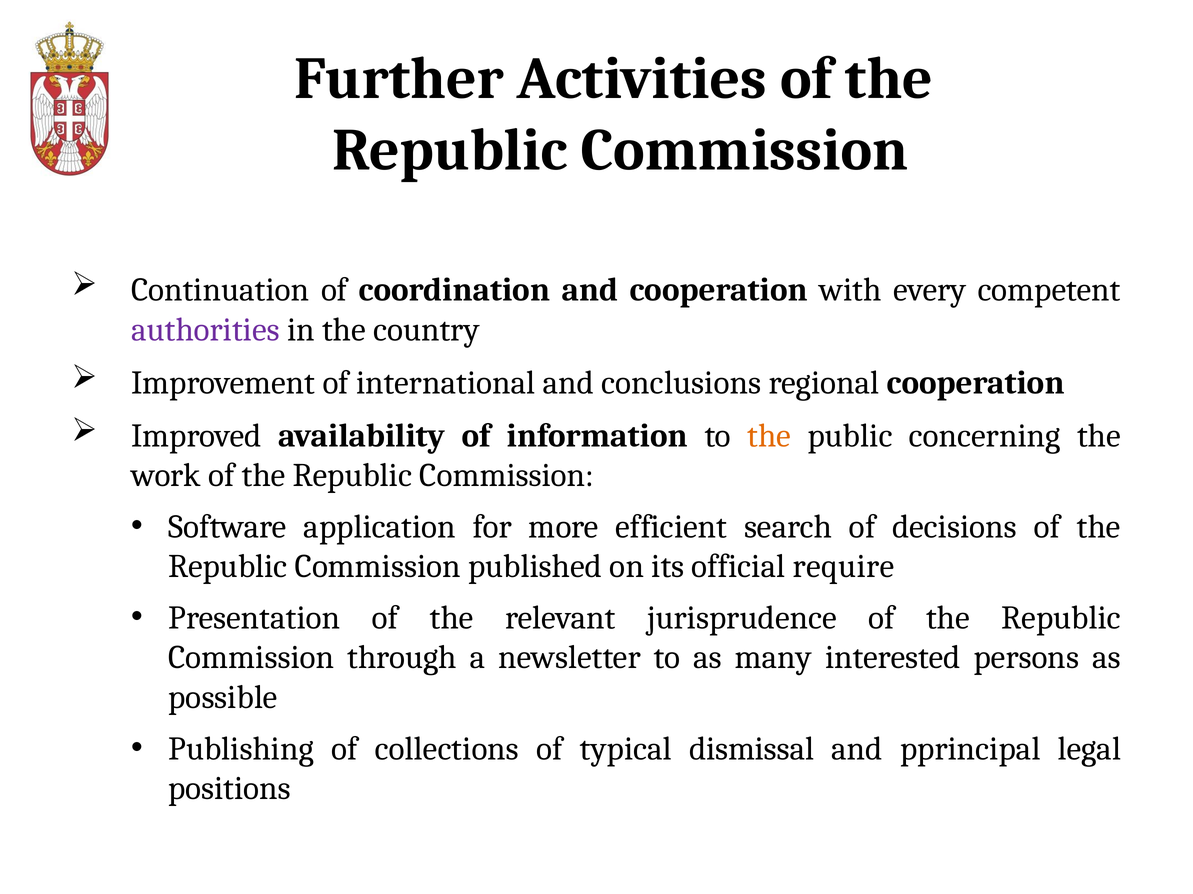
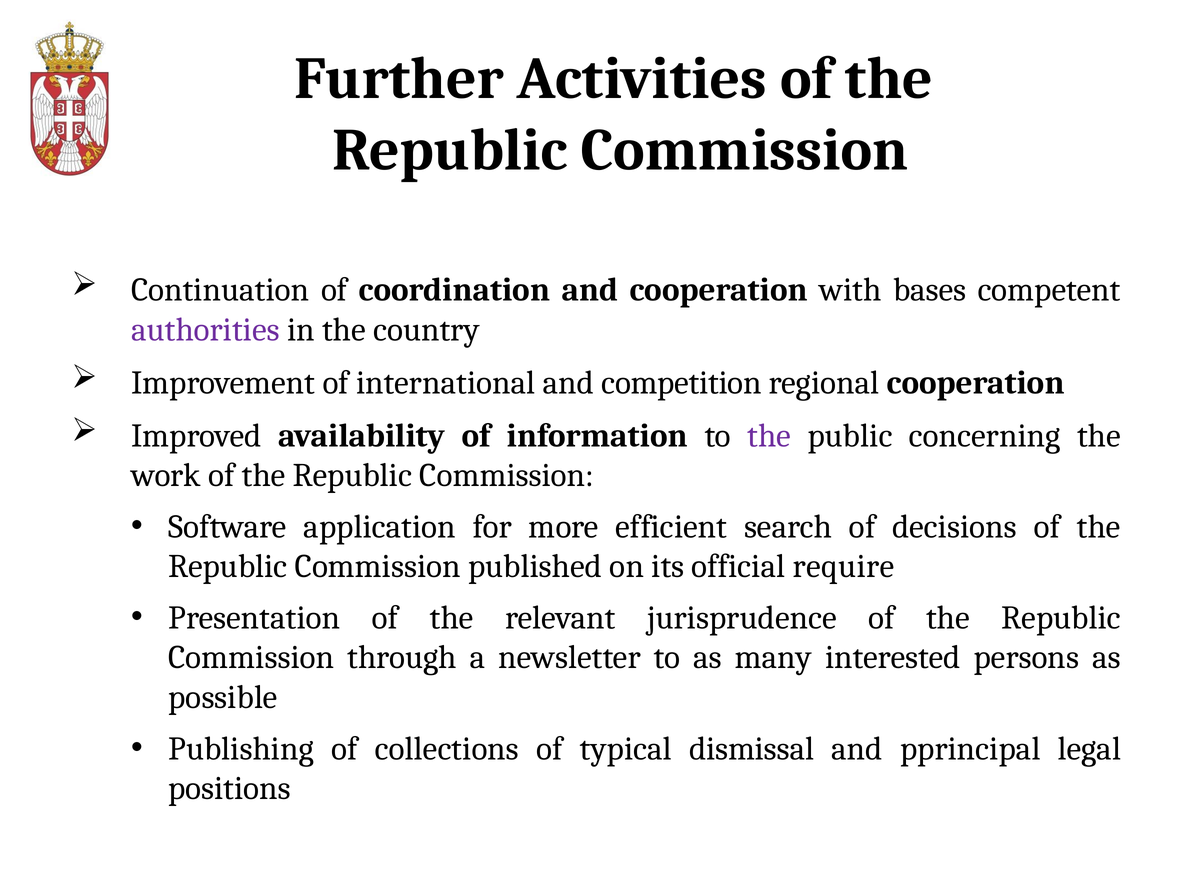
every: every -> bases (930, 290)
conclusions: conclusions -> competition (681, 383)
the colour: orange -> purple (769, 436)
